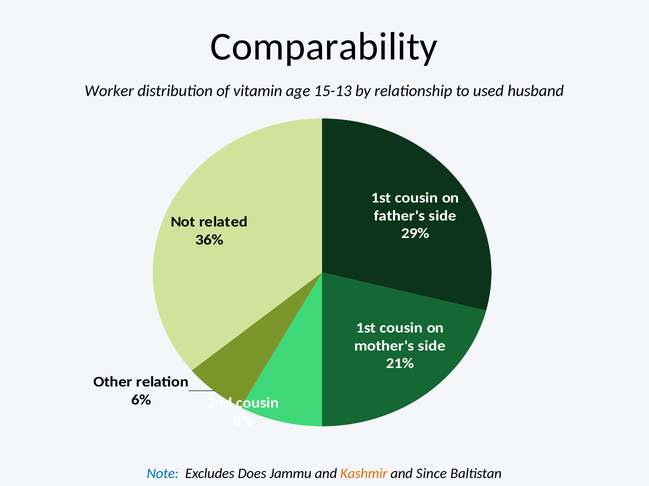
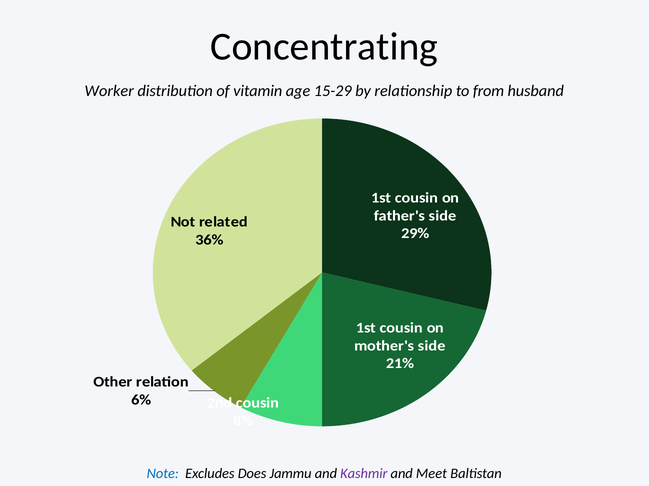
Comparability: Comparability -> Concentrating (324, 47)
15-13: 15-13 -> 15-29 (333, 91)
used: used -> from (489, 91)
Kashmir colour: orange -> purple (364, 474)
Since: Since -> Meet (431, 474)
